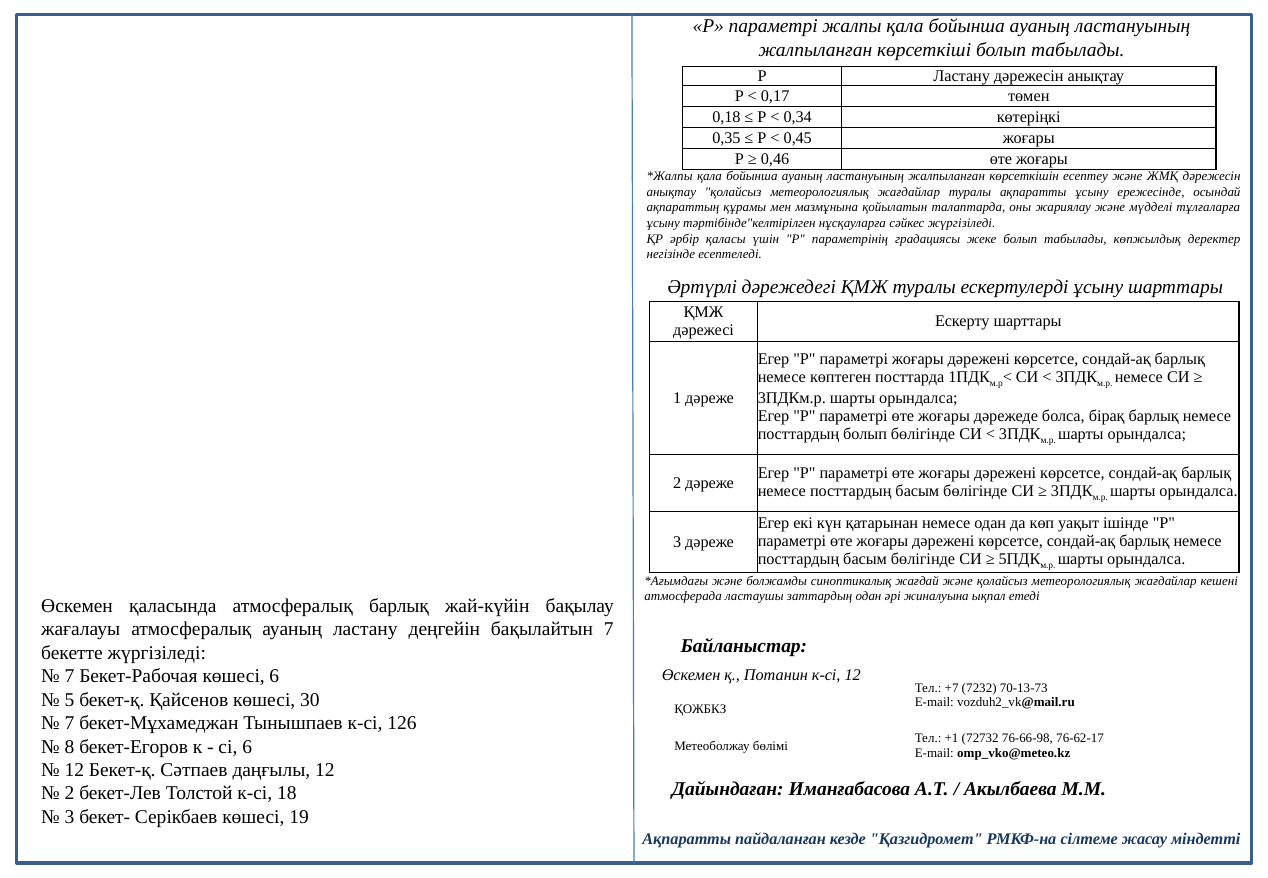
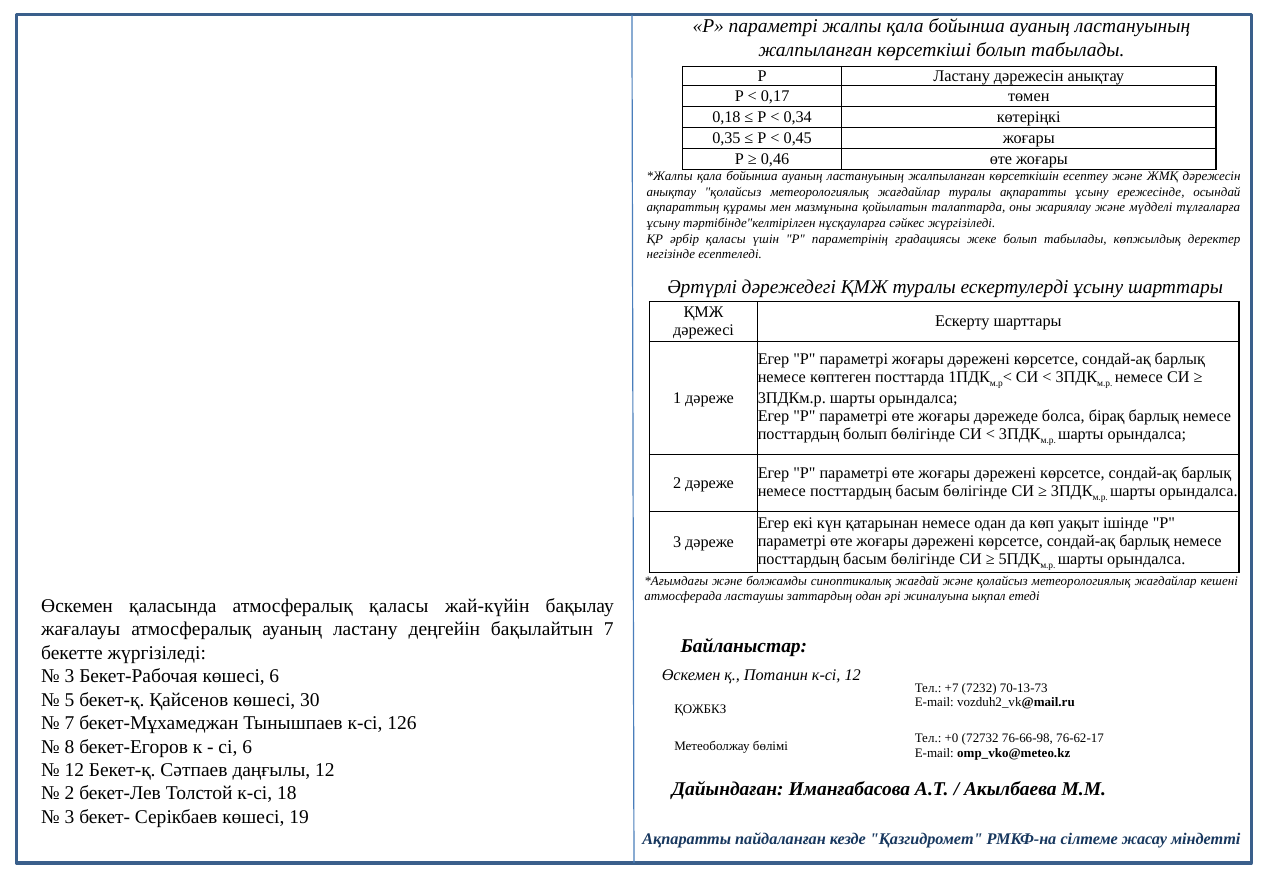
атмосфералық барлық: барлық -> қаласы (399, 606)
7: 7 -> 3 (70, 676)
+1: +1 -> +0 (952, 738)
